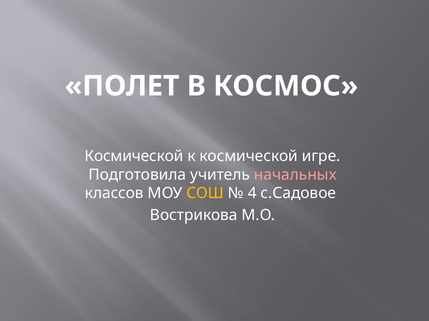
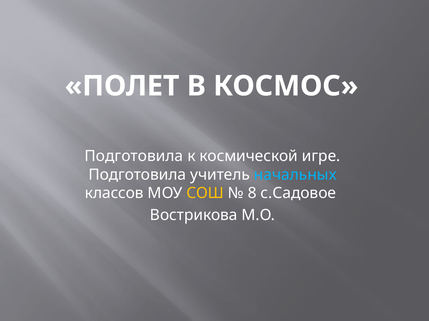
Космической: Космической -> Подготовила (134, 156)
начальных colour: pink -> light blue (295, 175)
4: 4 -> 8 (252, 194)
